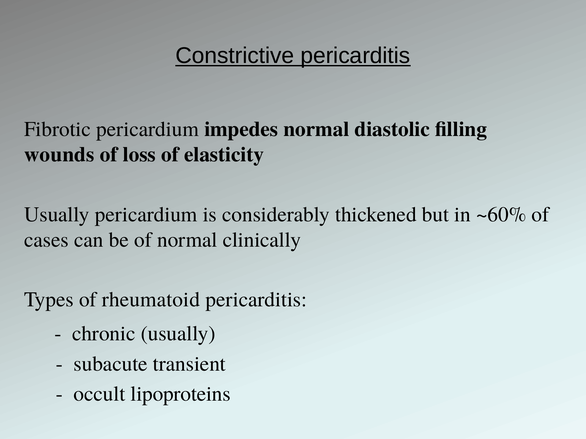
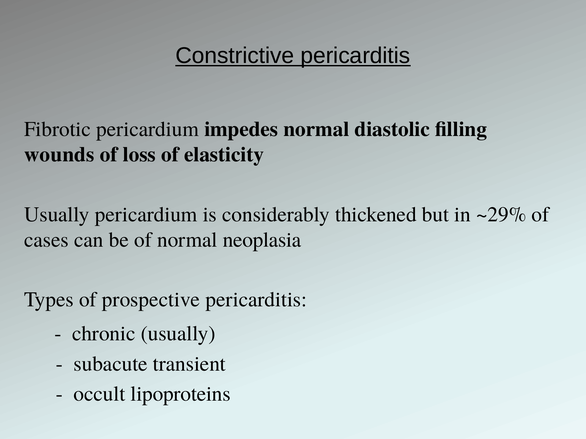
~60%: ~60% -> ~29% (501, 215)
clinically: clinically -> neoplasia (262, 240)
rheumatoid: rheumatoid -> prospective (151, 300)
